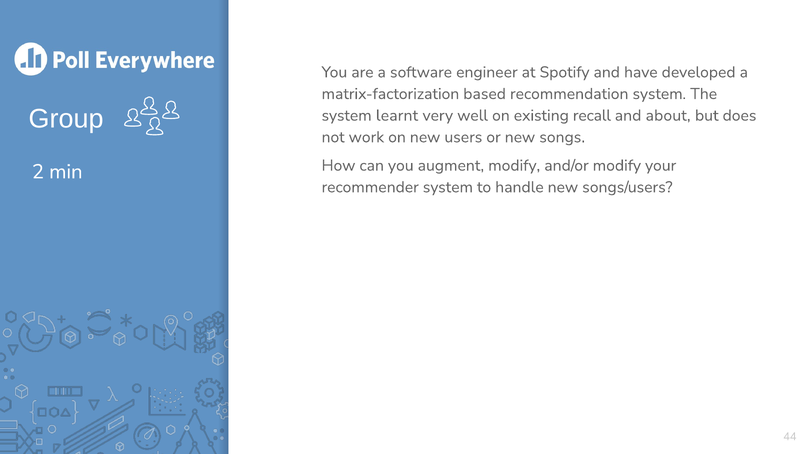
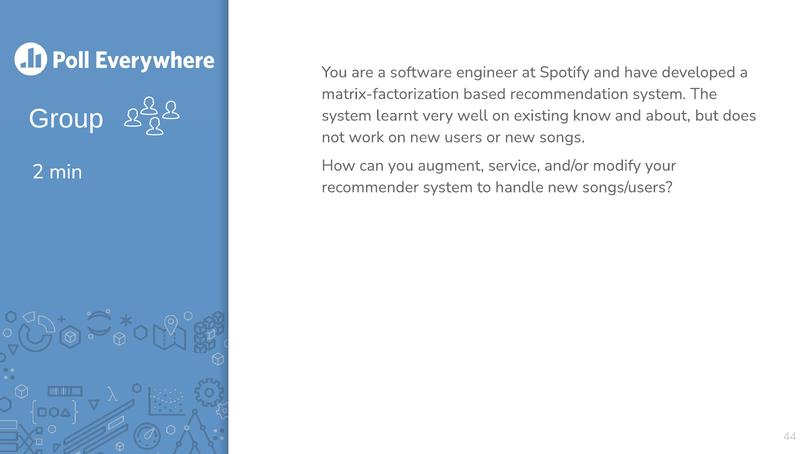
recall: recall -> know (592, 116)
augment modify: modify -> service (514, 166)
